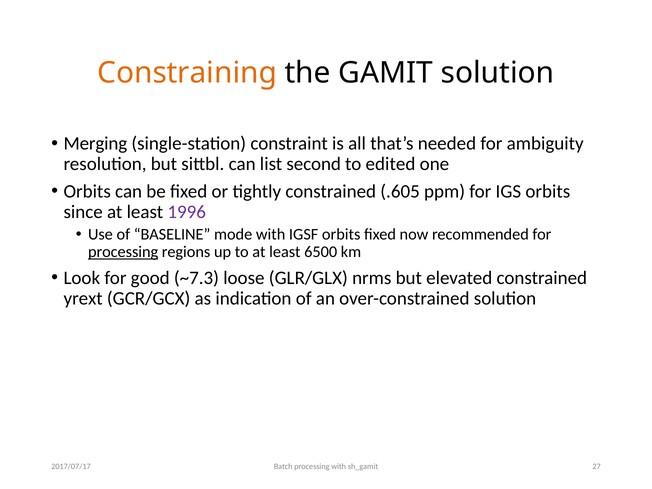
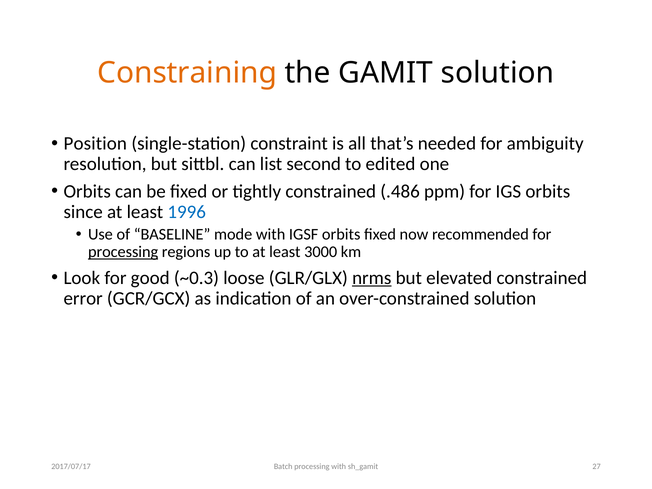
Merging: Merging -> Position (95, 144)
.605: .605 -> .486 (400, 191)
1996 colour: purple -> blue (187, 212)
6500: 6500 -> 3000 (321, 252)
~7.3: ~7.3 -> ~0.3 (196, 278)
nrms underline: none -> present (372, 278)
yrext: yrext -> error (83, 298)
